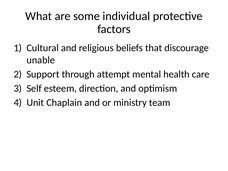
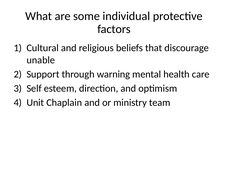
attempt: attempt -> warning (113, 74)
